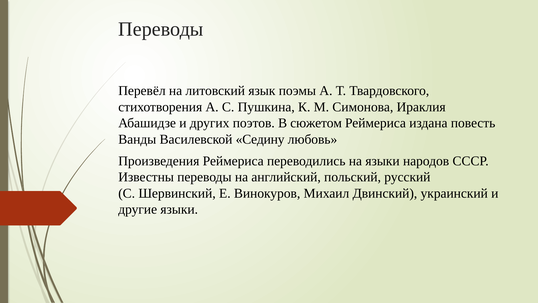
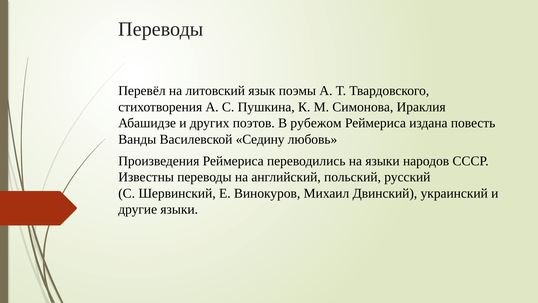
сюжетом: сюжетом -> рубежом (316, 123)
